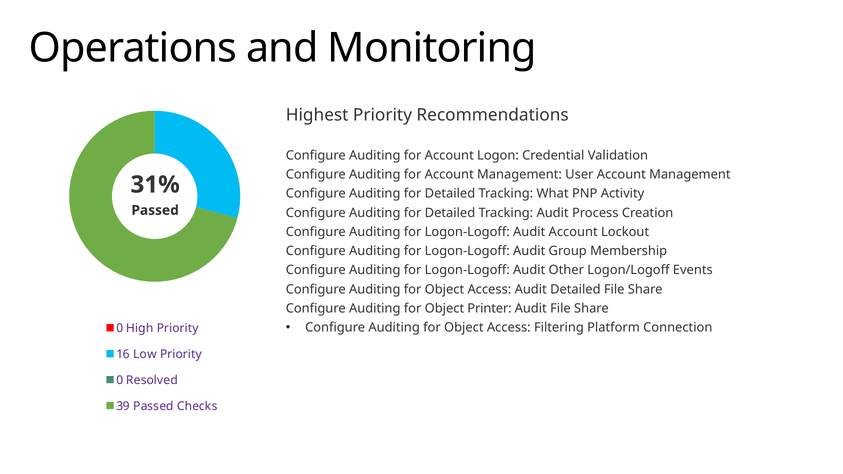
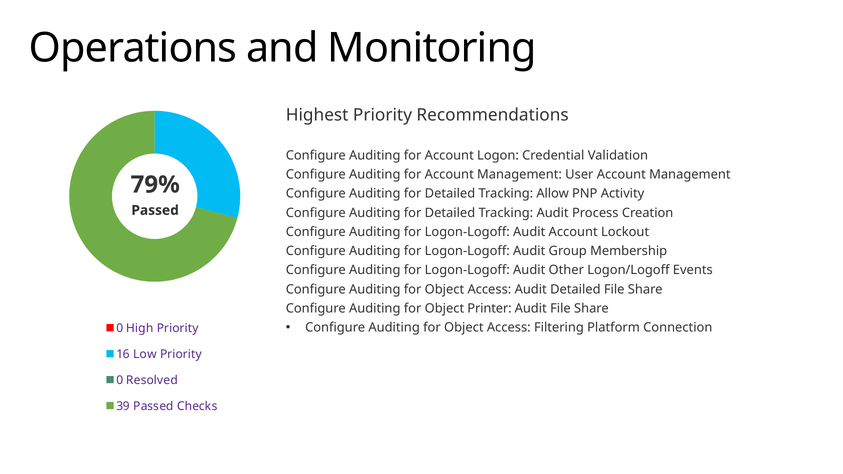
31%: 31% -> 79% (155, 185)
What: What -> Allow (553, 194)
